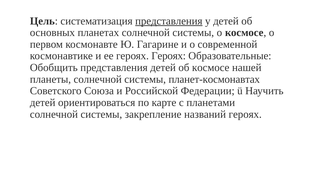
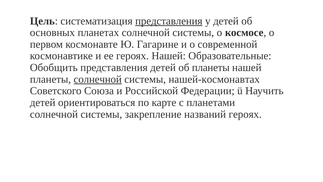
героях Героях: Героях -> Нашей (169, 56)
об космосе: космосе -> планеты (211, 67)
солнечной underline: none -> present (98, 79)
планет-космонавтах: планет-космонавтах -> нашей-космонавтах (214, 79)
